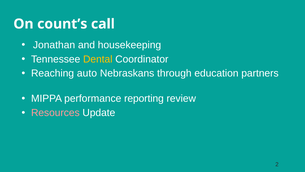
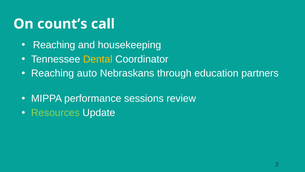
Jonathan: Jonathan -> Reaching (54, 45)
reporting: reporting -> sessions (144, 98)
Resources colour: pink -> light green (55, 112)
